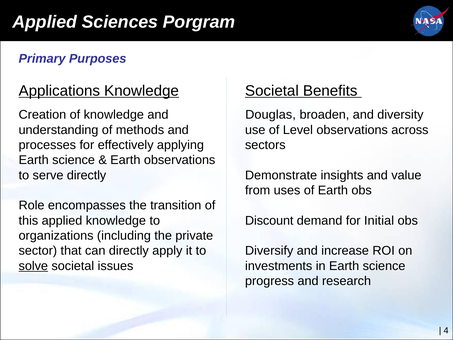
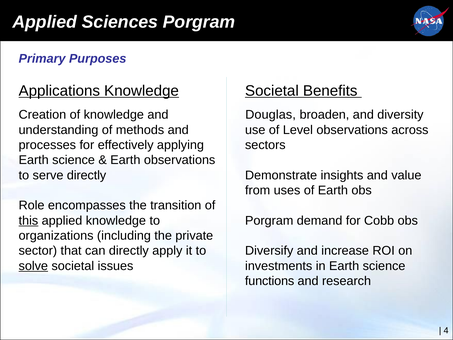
this underline: none -> present (28, 220)
Discount: Discount -> Porgram (269, 220)
Initial: Initial -> Cobb (379, 220)
progress: progress -> functions (270, 281)
